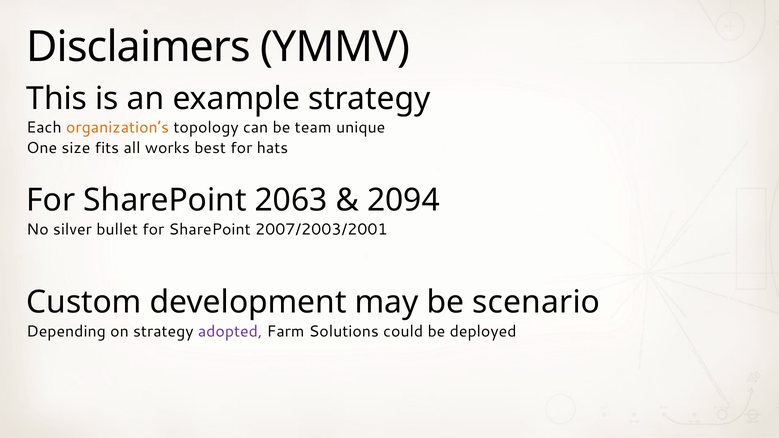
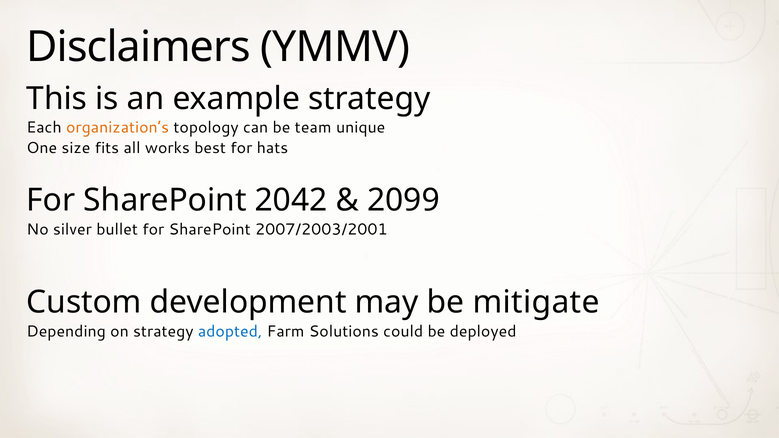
2063: 2063 -> 2042 (291, 200)
2094: 2094 -> 2099 (404, 200)
scenario: scenario -> mitigate (536, 302)
adopted colour: purple -> blue (230, 331)
